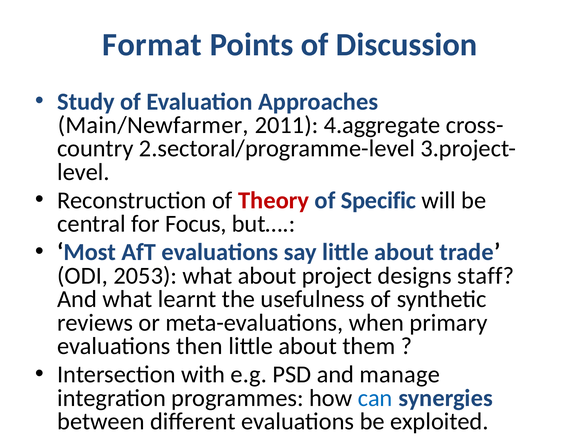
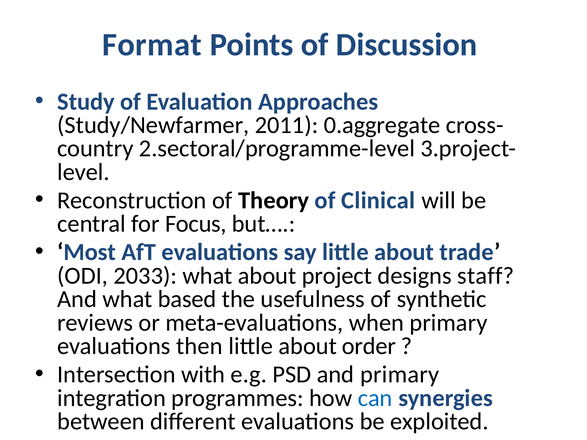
Main/Newfarmer: Main/Newfarmer -> Study/Newfarmer (153, 125)
4.aggregate: 4.aggregate -> 0.aggregate (382, 125)
Theory colour: red -> black (274, 201)
Specific: Specific -> Clinical (378, 201)
2053: 2053 -> 2033 (145, 276)
learnt: learnt -> based (187, 299)
them: them -> order (369, 346)
and manage: manage -> primary (400, 375)
